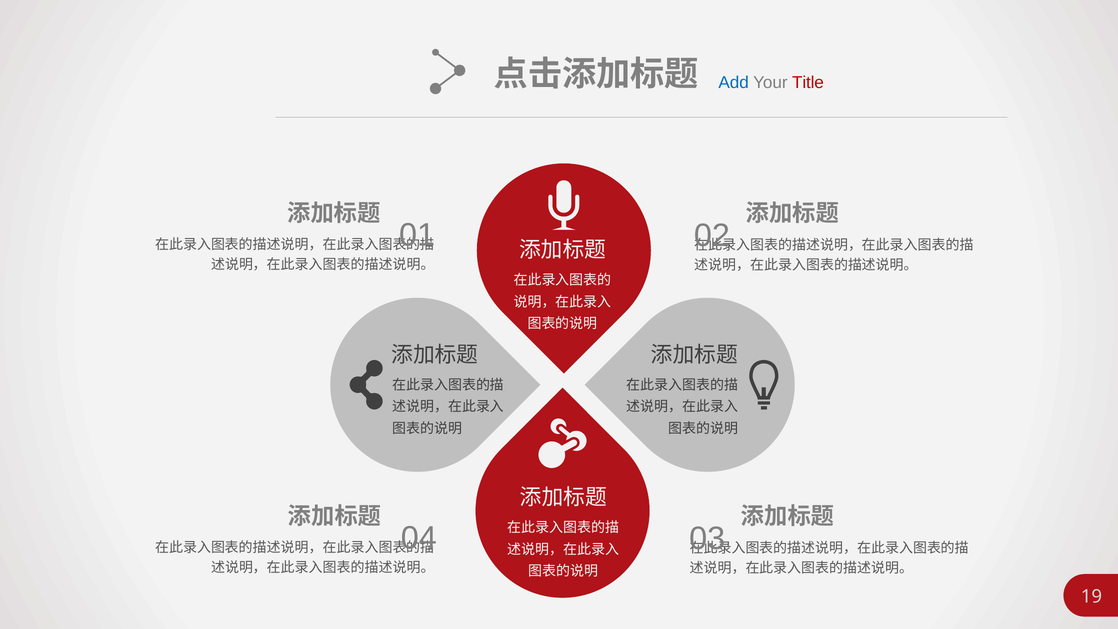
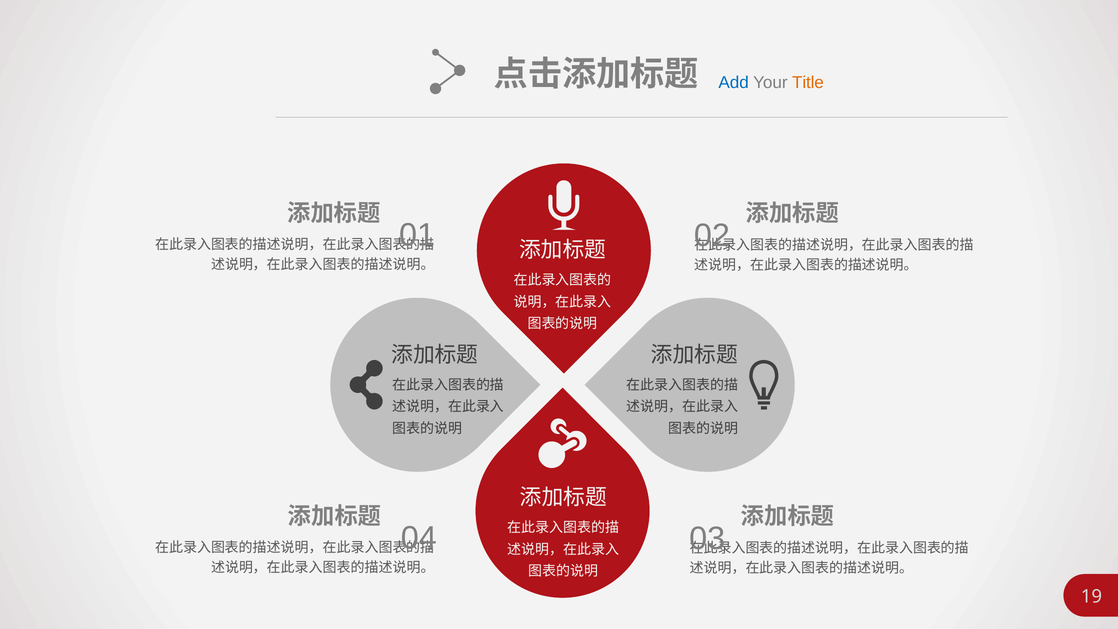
Title colour: red -> orange (808, 83)
